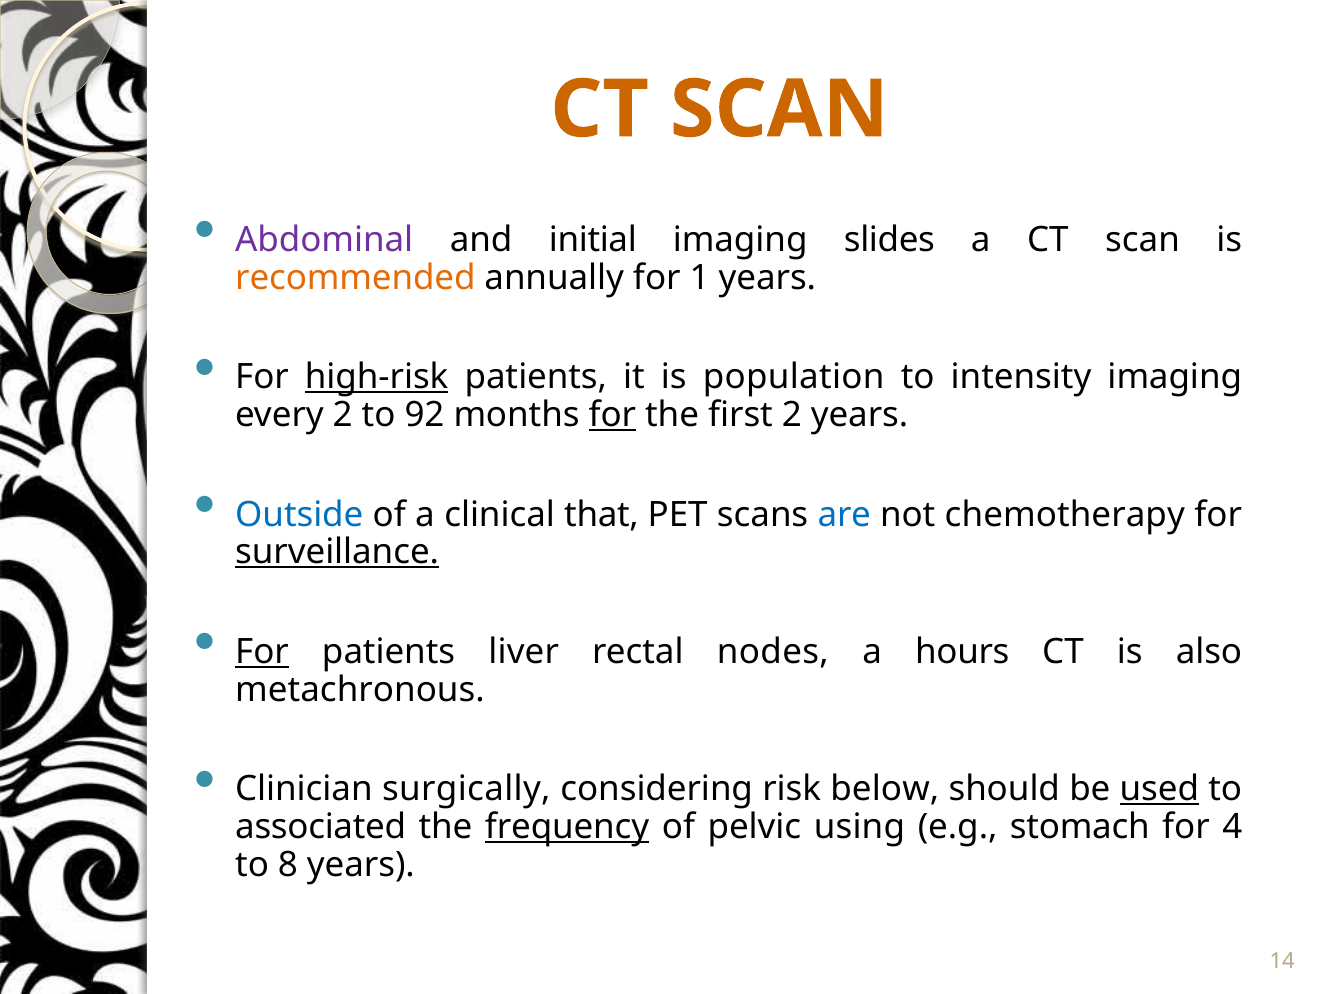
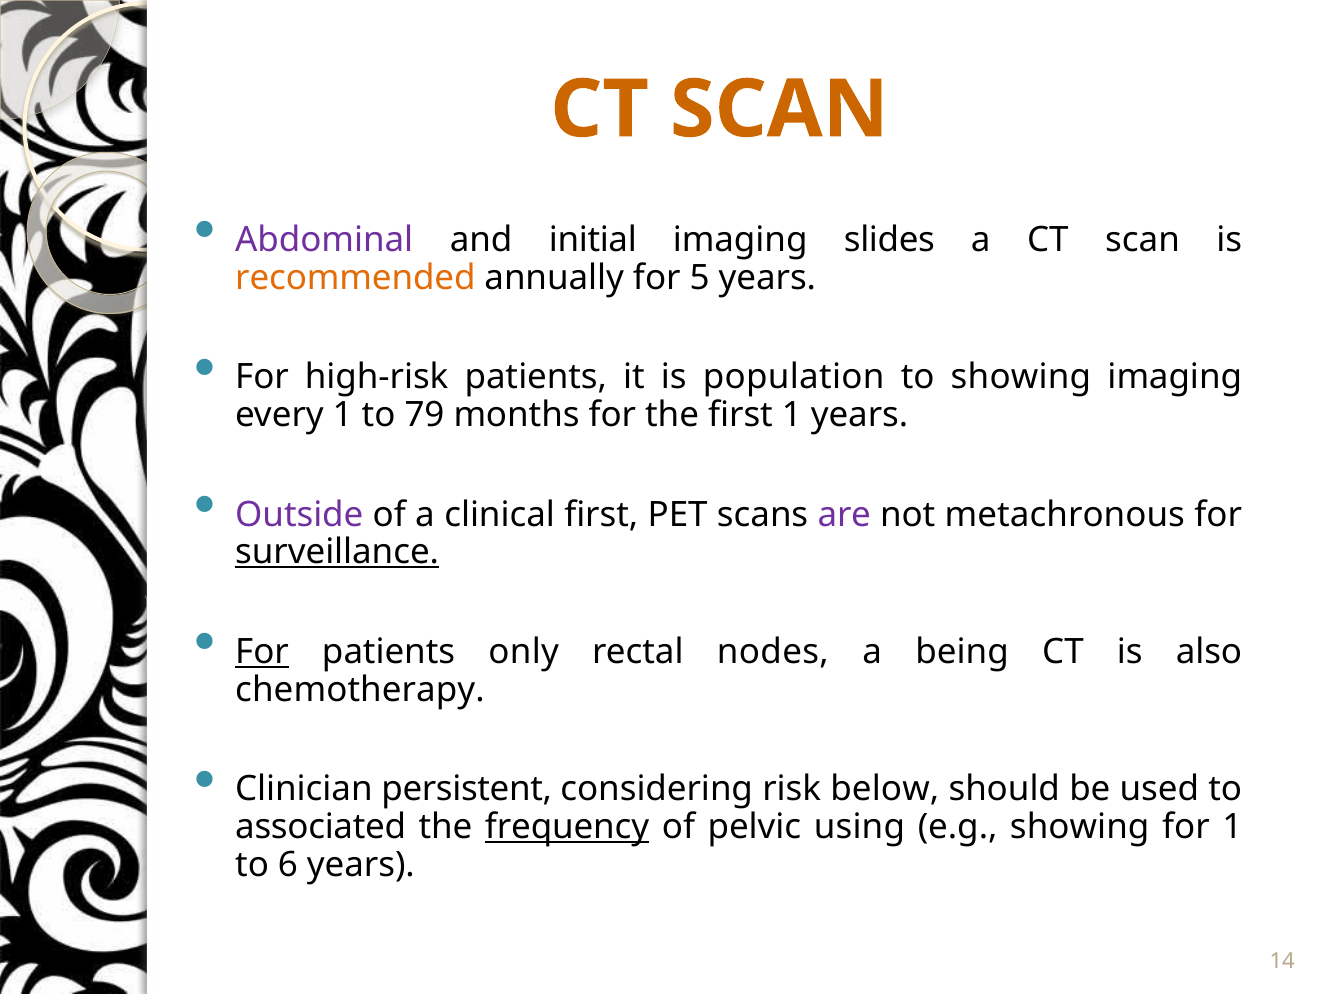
1: 1 -> 5 (700, 278)
high-risk underline: present -> none (377, 377)
to intensity: intensity -> showing (1021, 377)
every 2: 2 -> 1 (343, 415)
92: 92 -> 79 (424, 415)
for underline: present -> none (612, 415)
first 2: 2 -> 1 (792, 415)
Outside colour: blue -> purple (299, 515)
clinical that: that -> first (601, 515)
are colour: blue -> purple (844, 515)
chemotherapy: chemotherapy -> metachronous (1065, 515)
liver: liver -> only (524, 652)
hours: hours -> being (962, 652)
metachronous: metachronous -> chemotherapy (360, 690)
surgically: surgically -> persistent (467, 789)
used underline: present -> none (1159, 789)
e.g stomach: stomach -> showing (1080, 827)
for 4: 4 -> 1 (1232, 827)
8: 8 -> 6 (288, 865)
